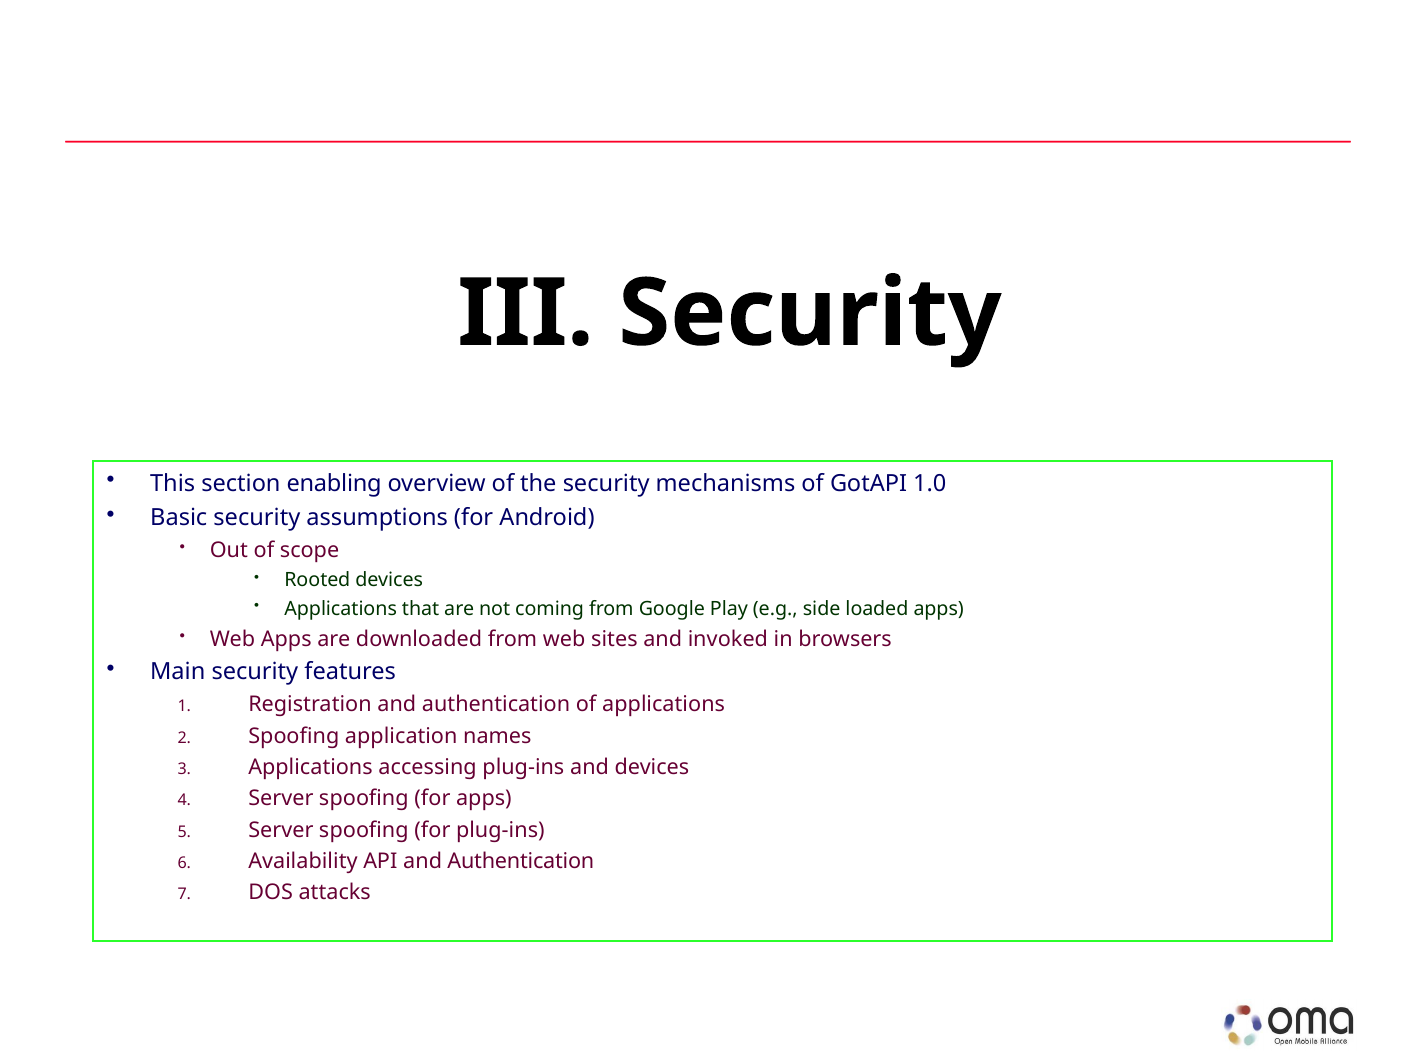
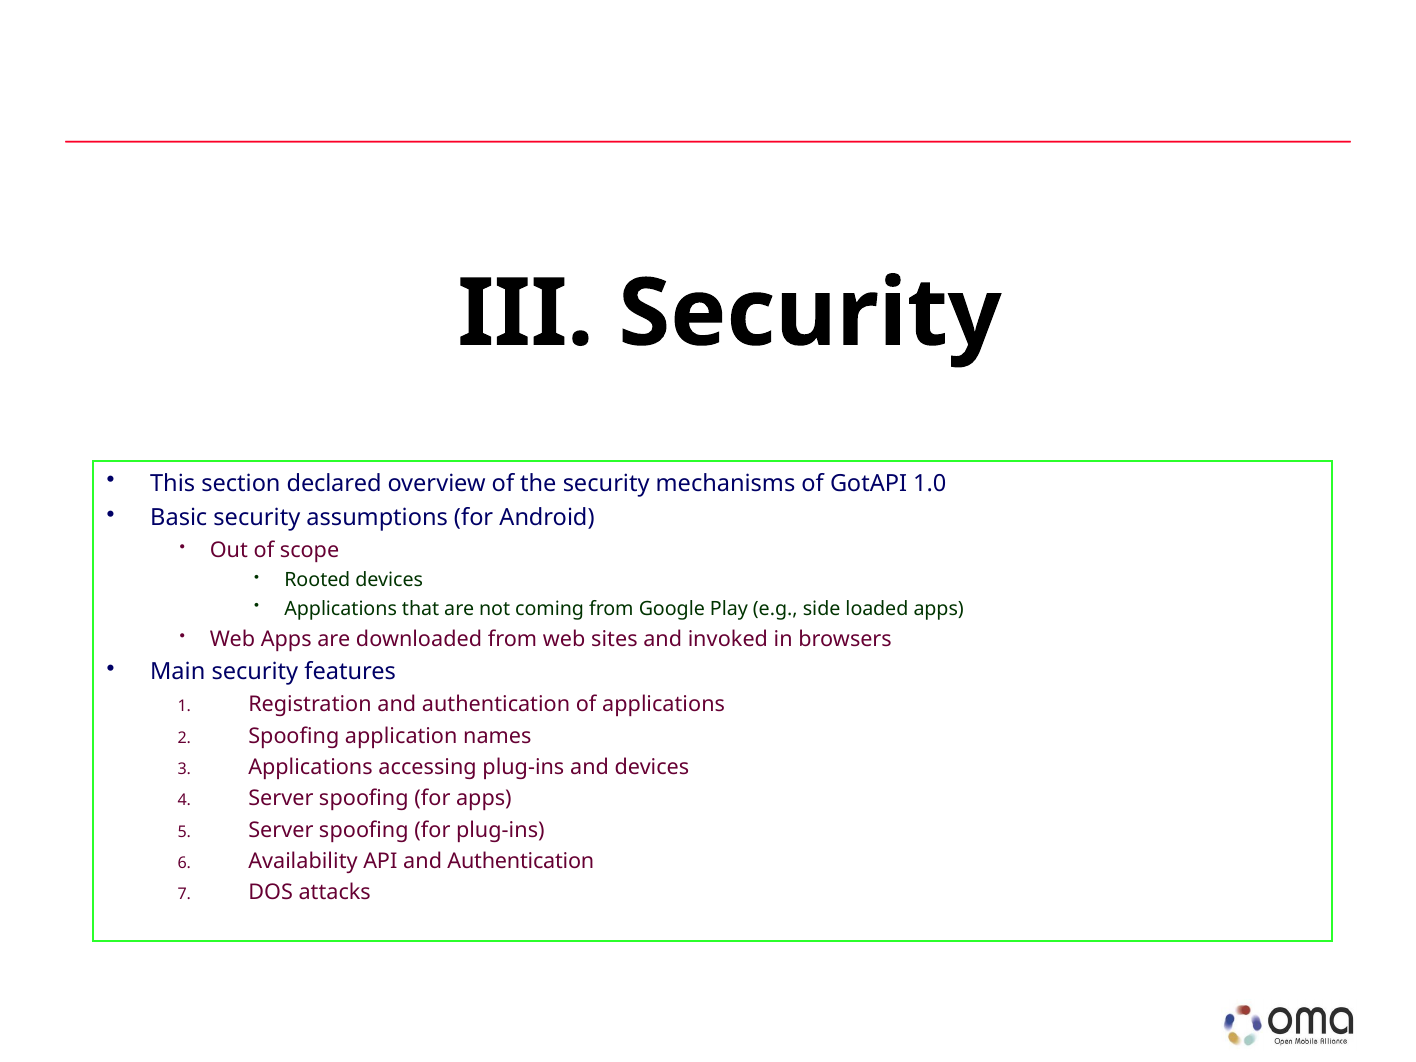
enabling: enabling -> declared (334, 484)
